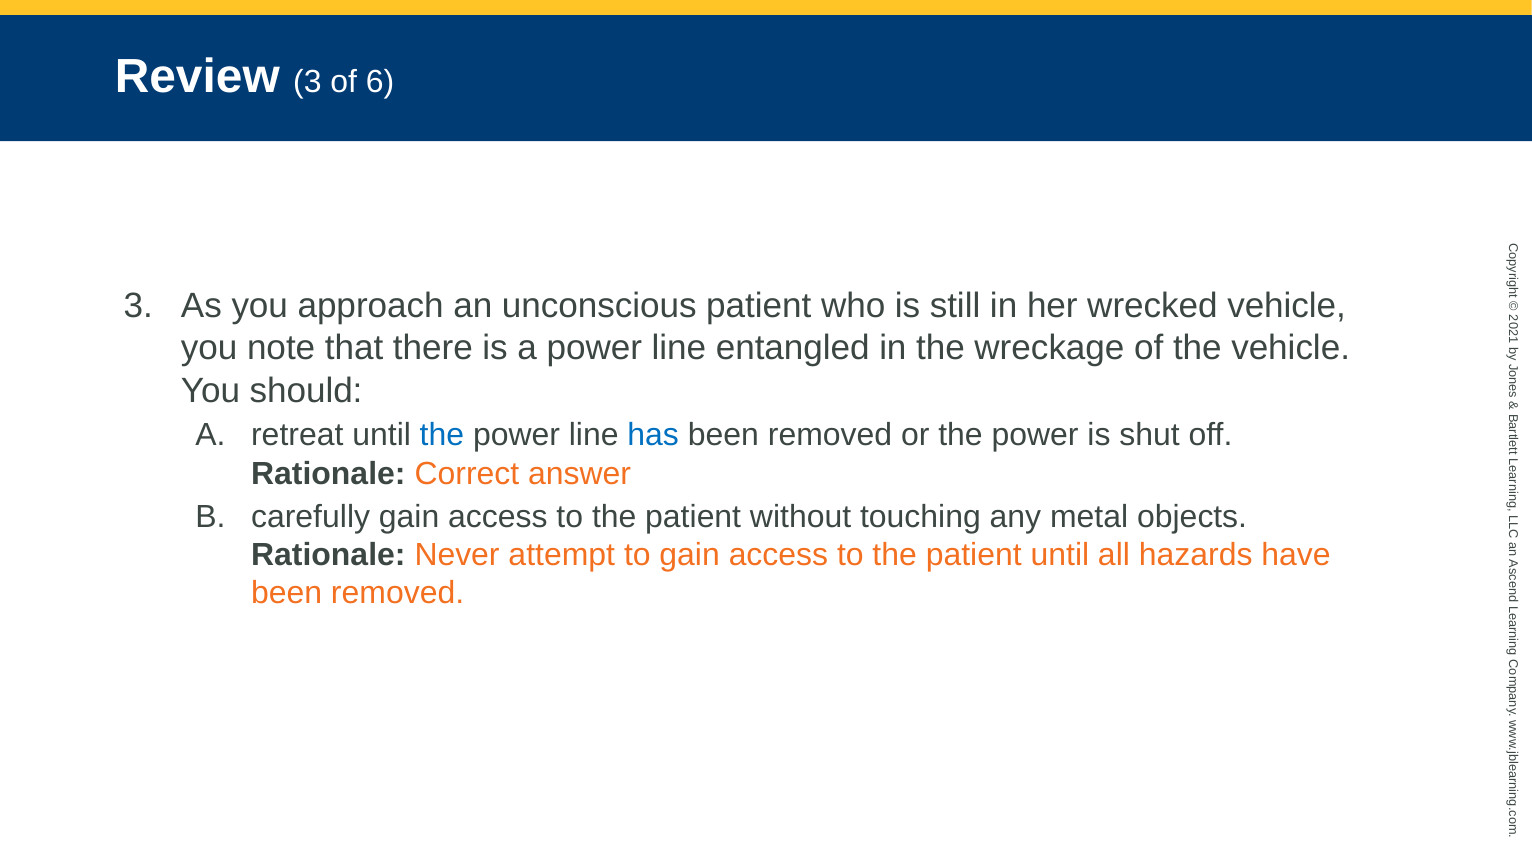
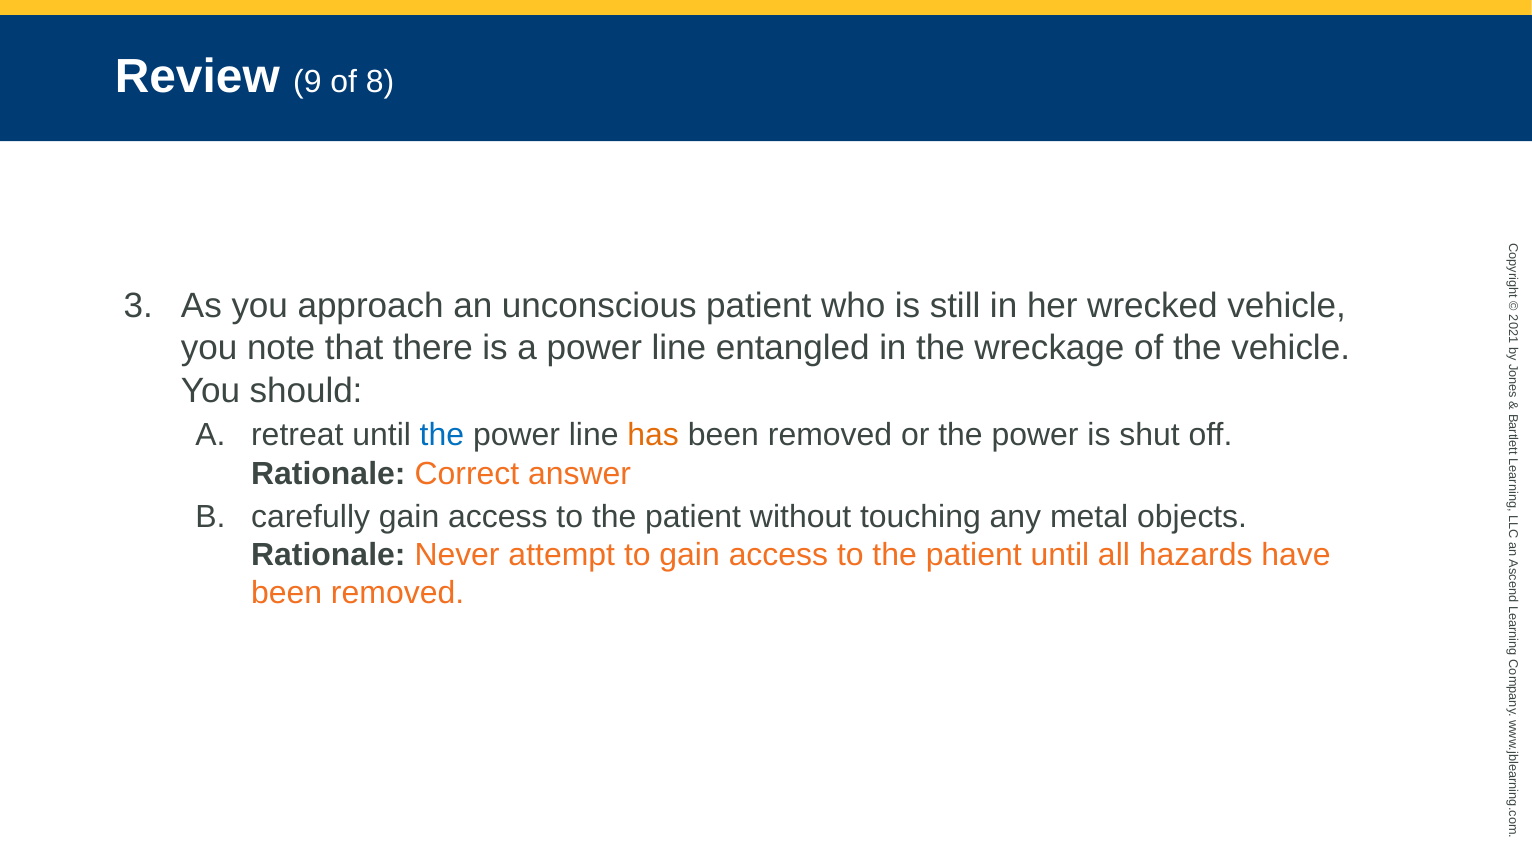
Review 3: 3 -> 9 (307, 82)
6: 6 -> 8 (380, 82)
has colour: blue -> orange (653, 435)
